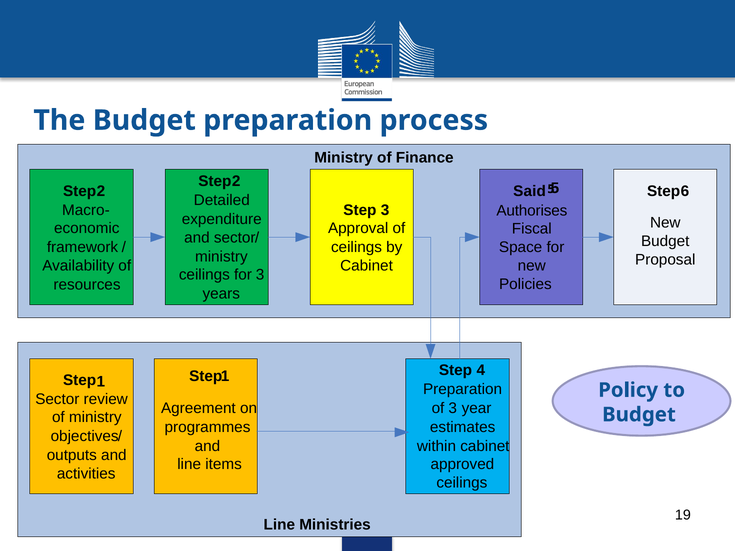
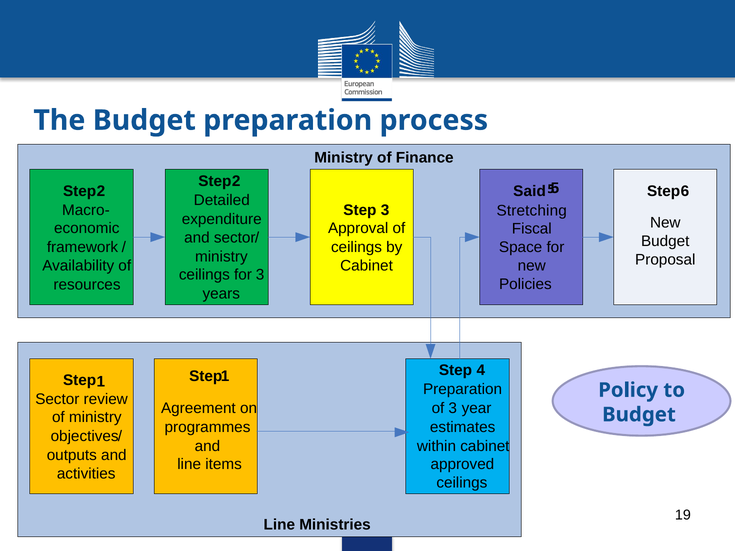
Authorises: Authorises -> Stretching (532, 211)
